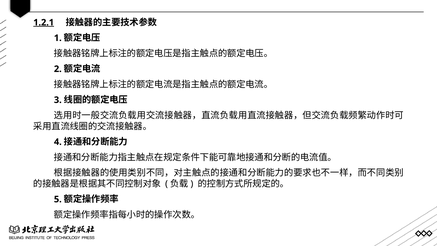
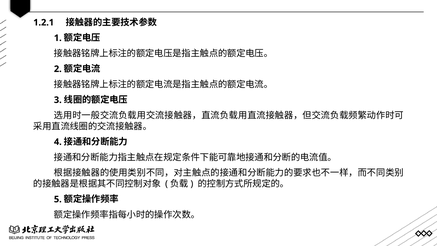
1.2.1 underline: present -> none (44, 22)
